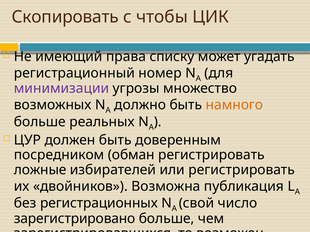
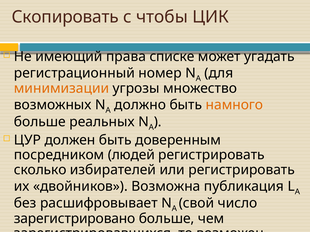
списку: списку -> списке (172, 57)
минимизации colour: purple -> orange (62, 89)
посредником обман: обман -> людей (131, 155)
ложные: ложные -> сколько (40, 170)
регистрационных: регистрационных -> расшифровывает (99, 204)
